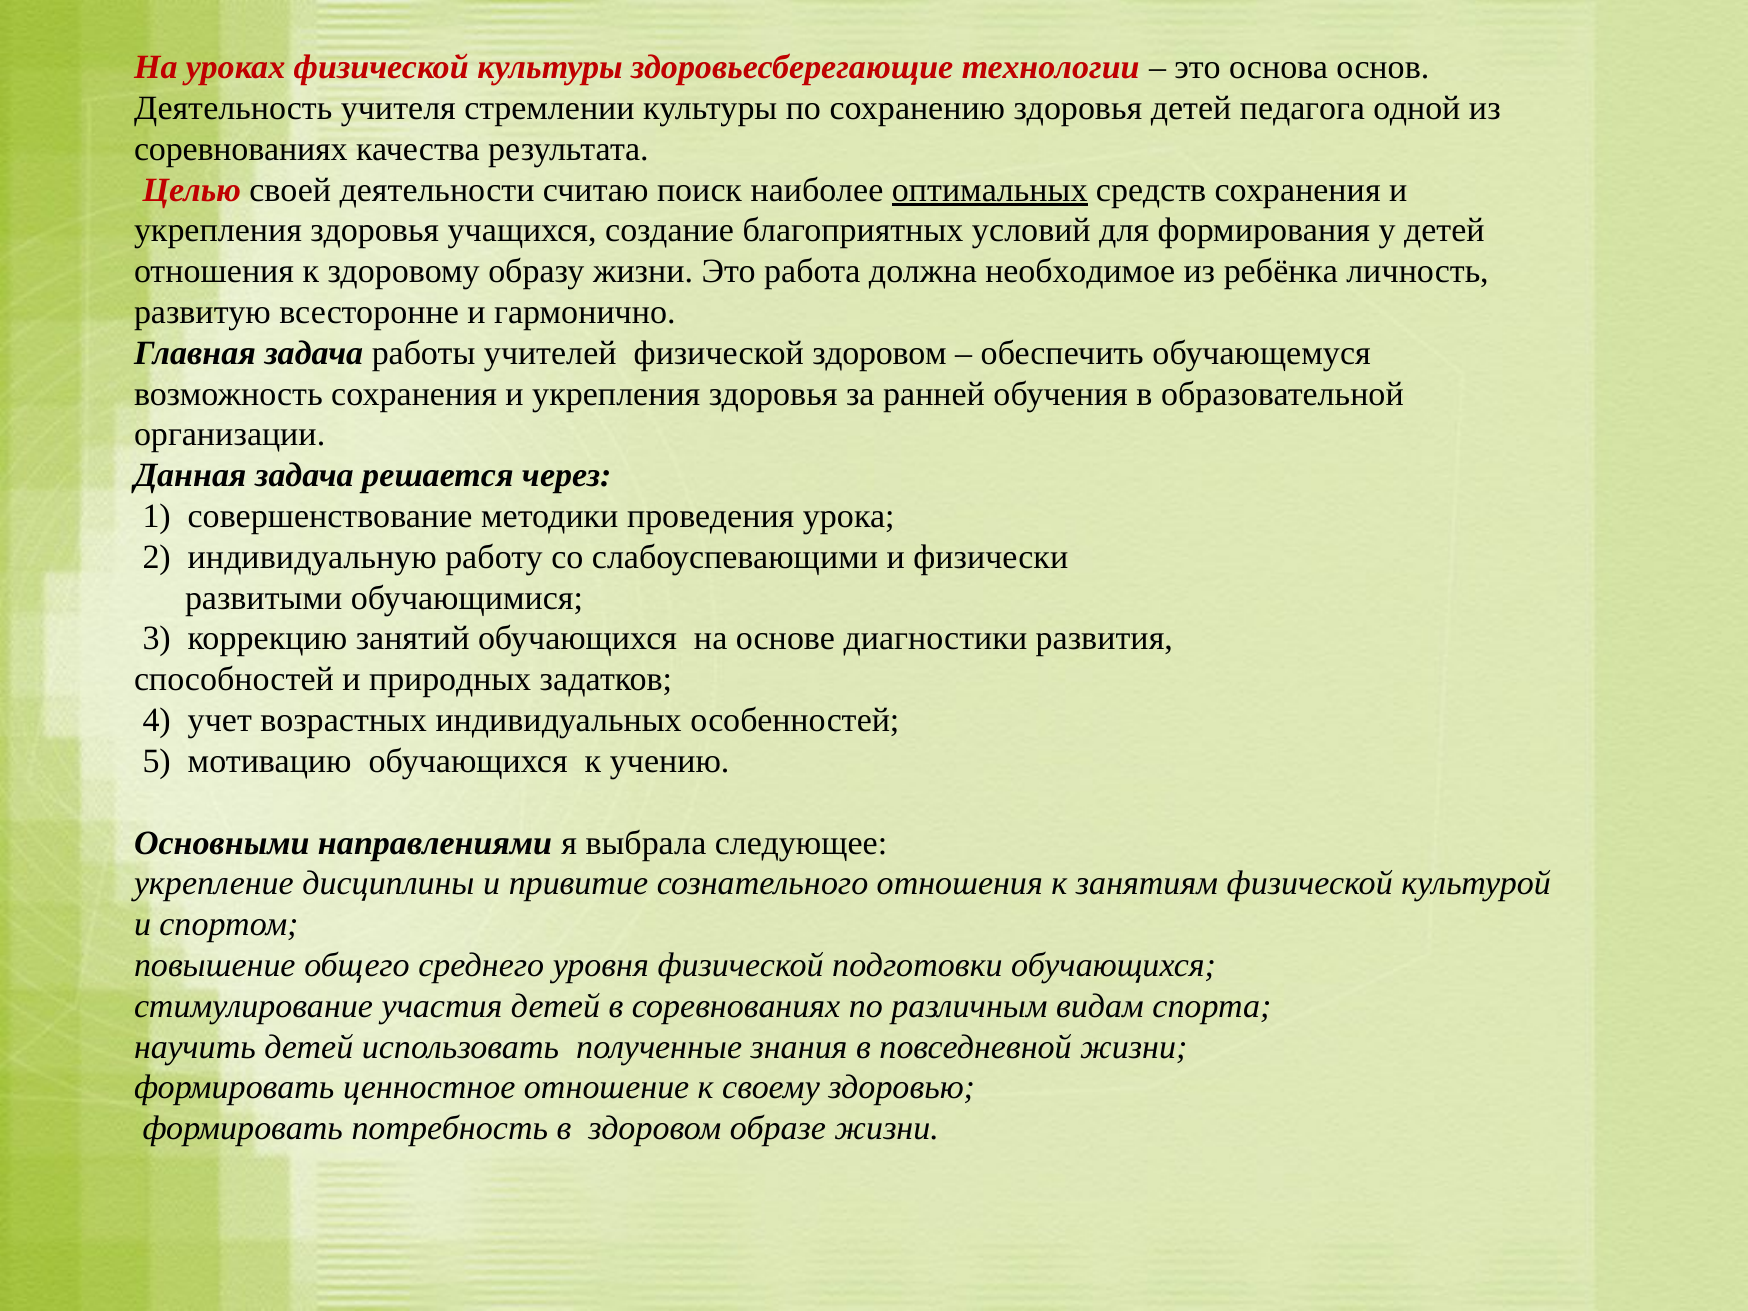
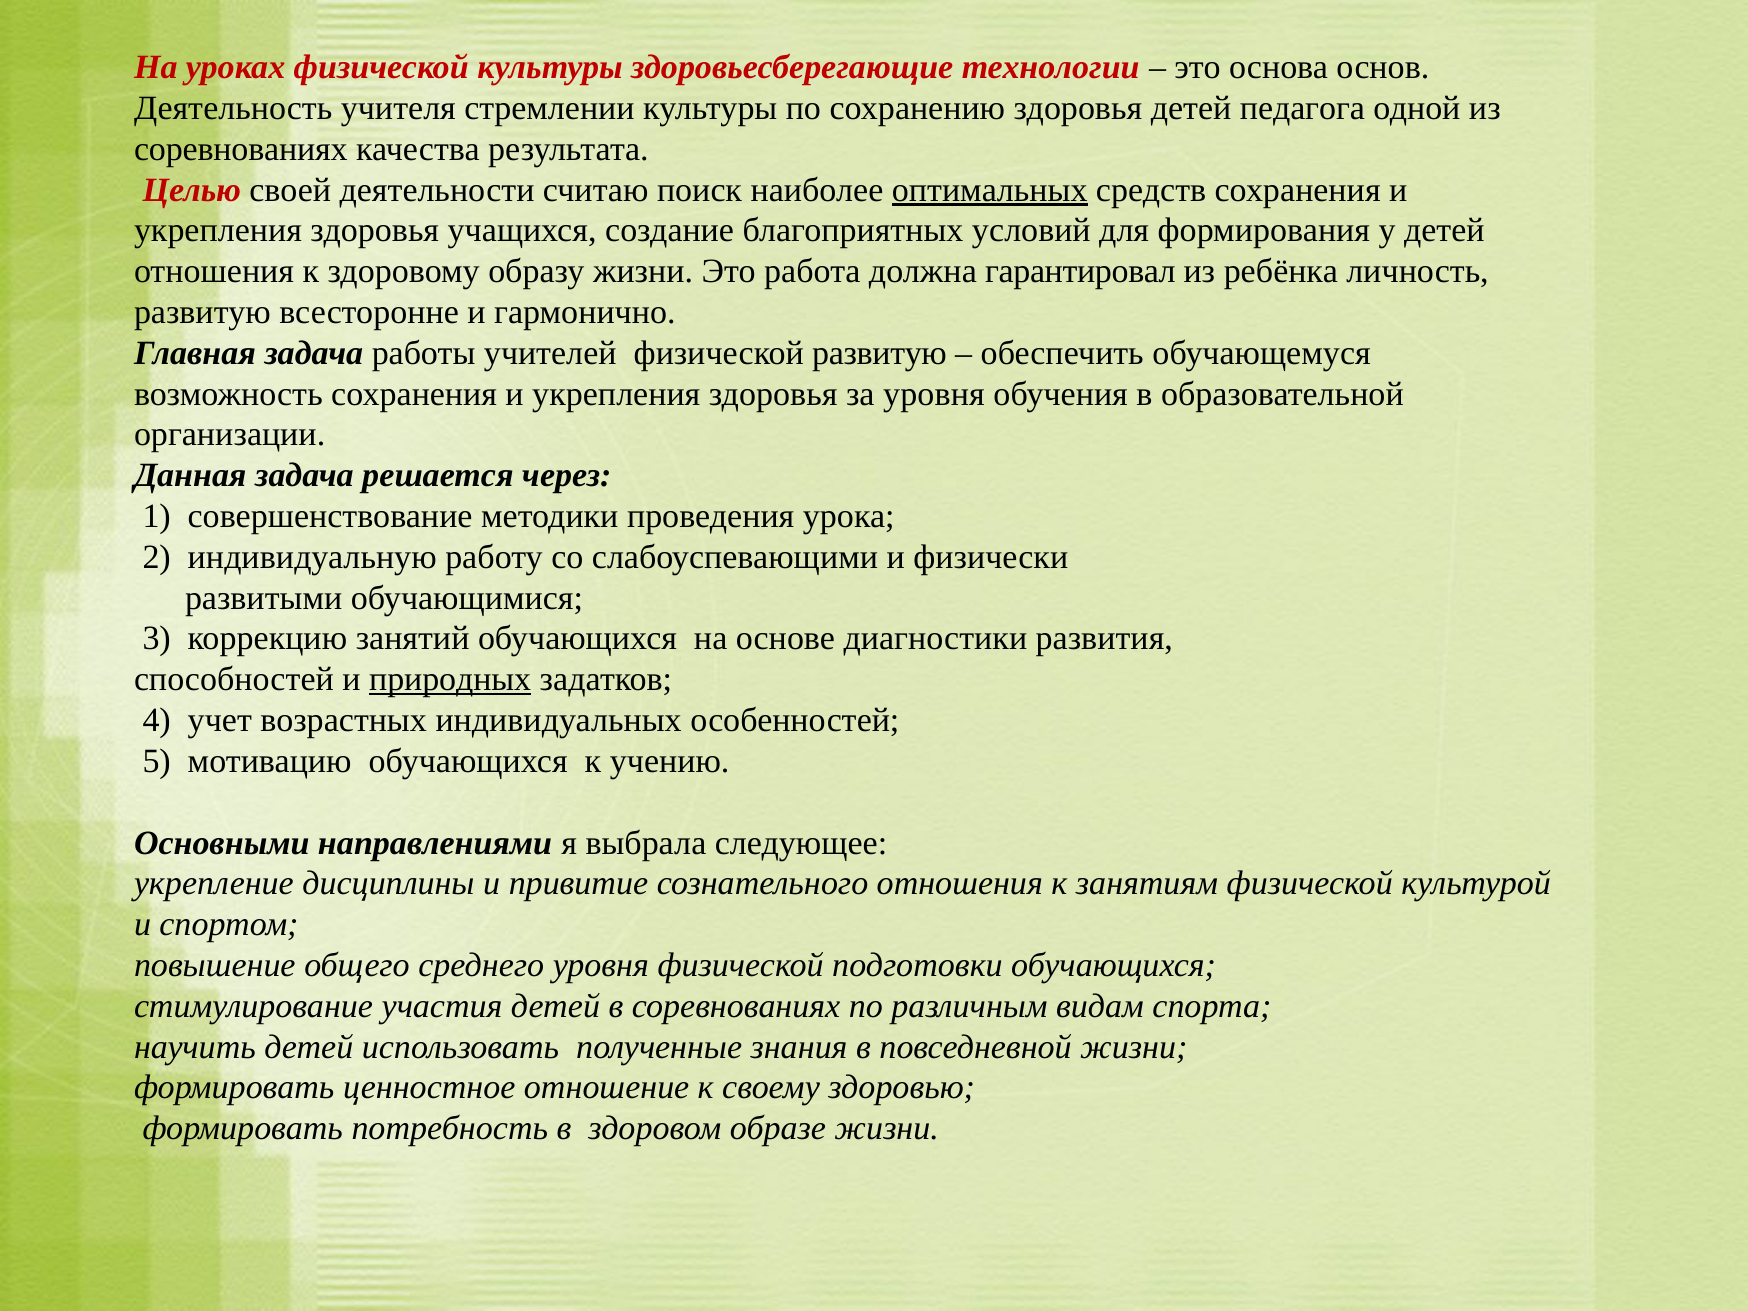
необходимое: необходимое -> гарантировал (1080, 271)
физической здоровом: здоровом -> развитую (880, 353)
за ранней: ранней -> уровня (934, 394)
природных underline: none -> present (450, 680)
